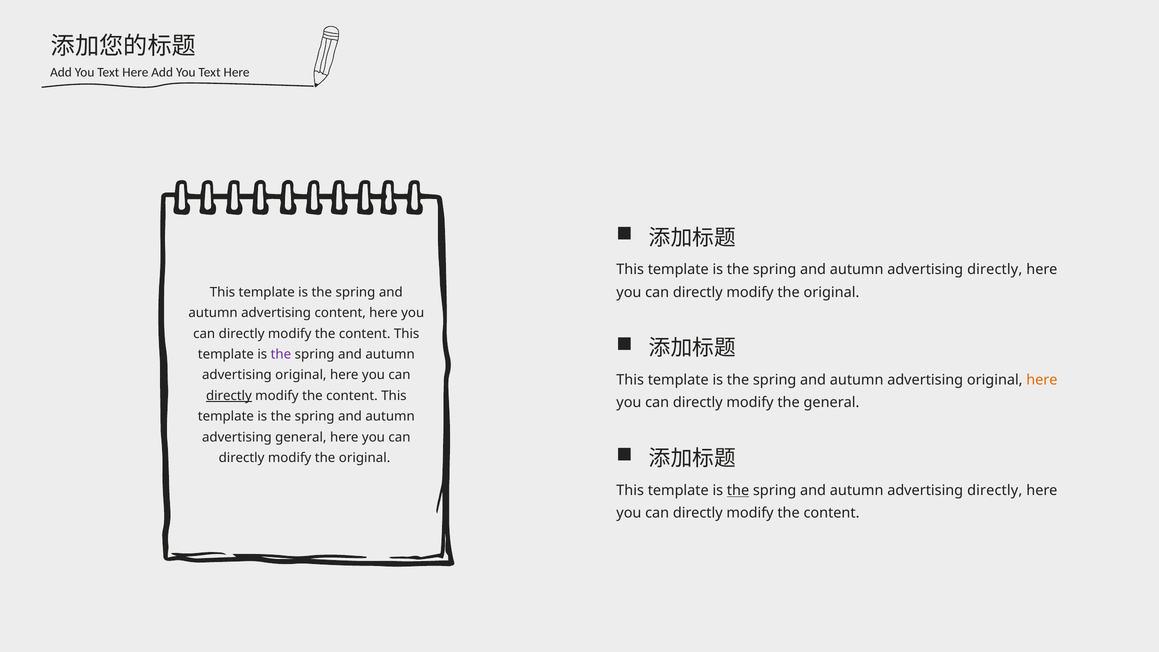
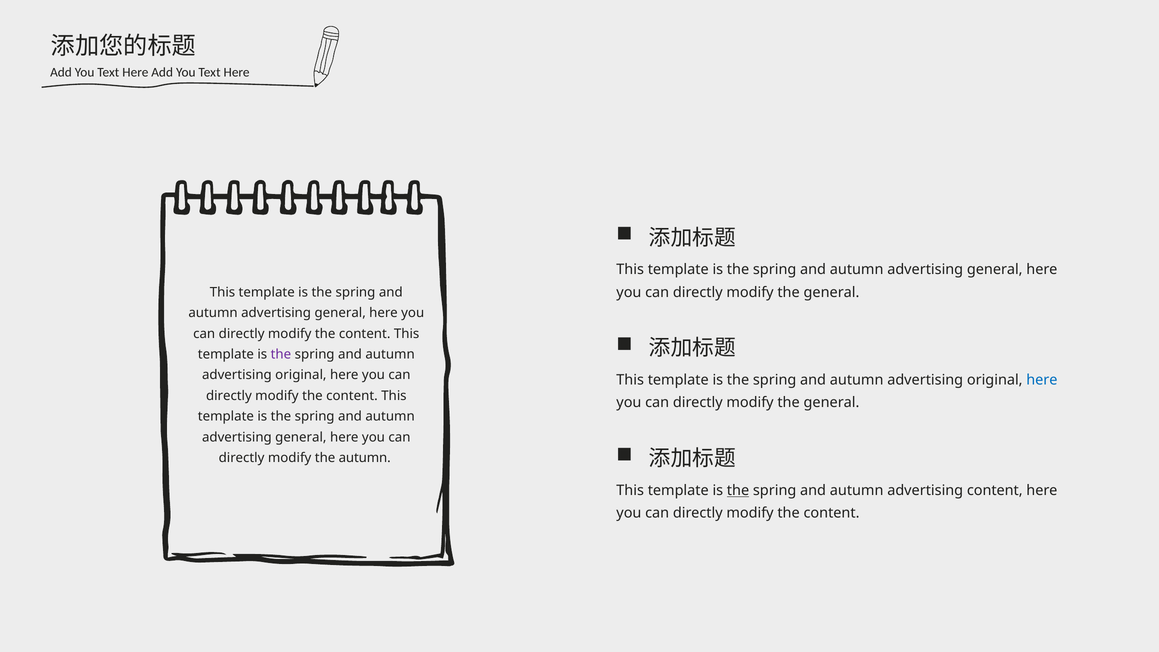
directly: directly -> general (995, 270)
original: original -> general (832, 292)
content: content -> general (340, 313)
here colour: orange -> blue (1042, 380)
directly underline: present -> none (229, 396)
original: original -> autumn (365, 458)
directly: directly -> content (995, 490)
